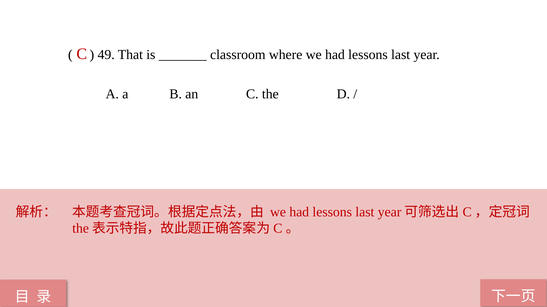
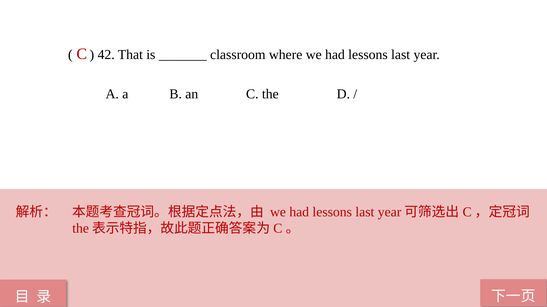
49: 49 -> 42 (106, 55)
